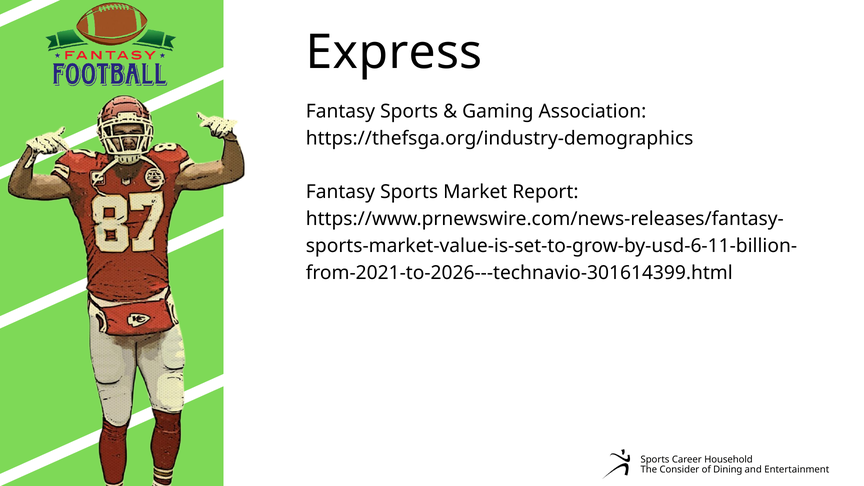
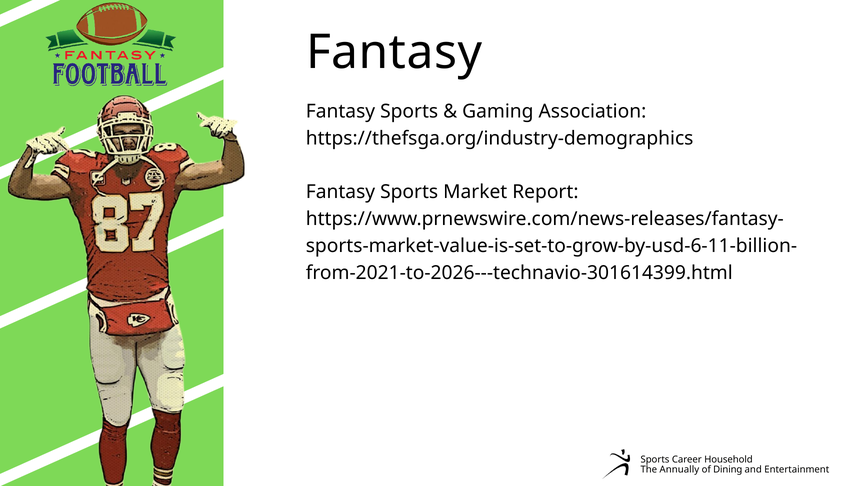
Express: Express -> Fantasy (394, 52)
Consider: Consider -> Annually (679, 470)
